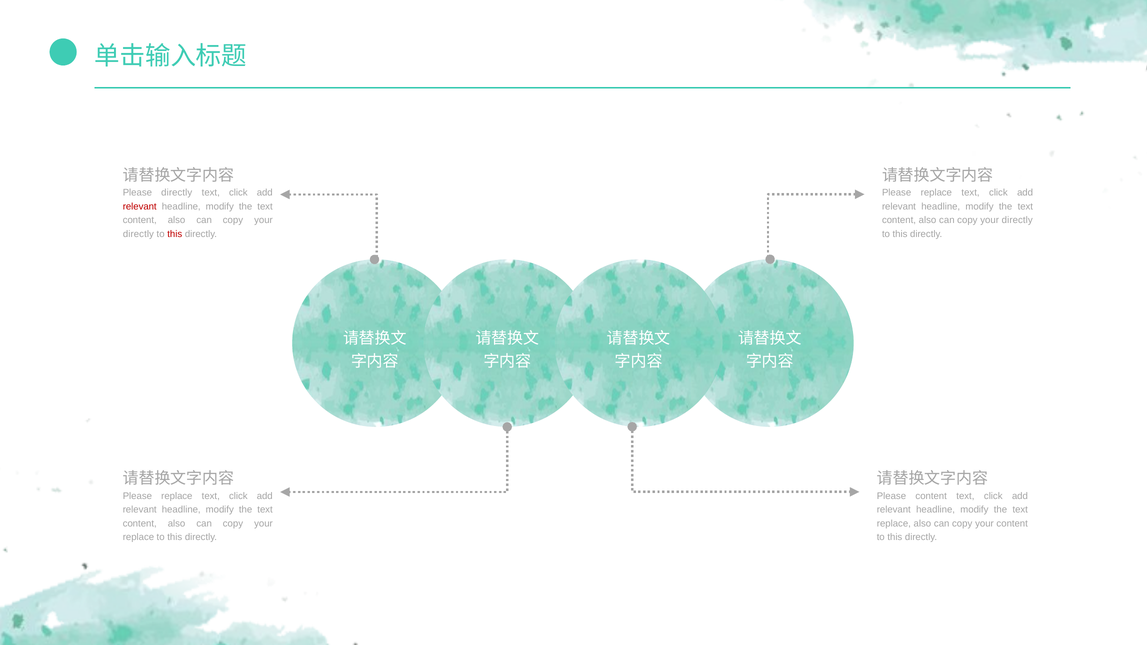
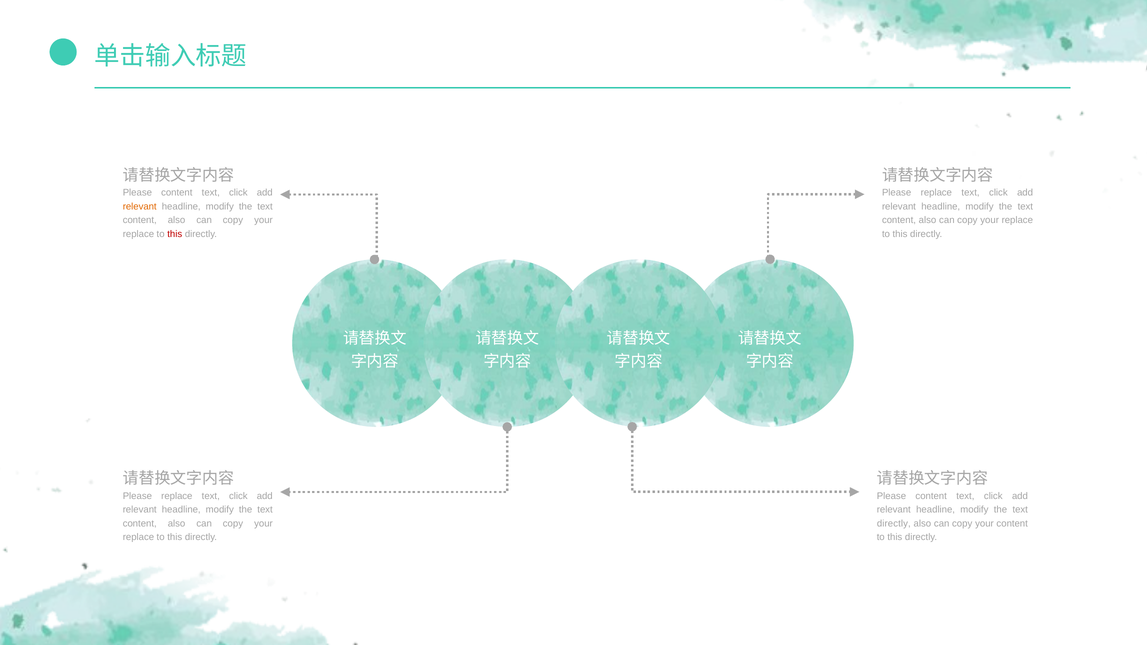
directly: directly -> content (177, 193)
relevant colour: red -> orange (140, 207)
directly: directly -> replace (1017, 220)
directly: directly -> replace (138, 234)
replace: replace -> directly (894, 524)
